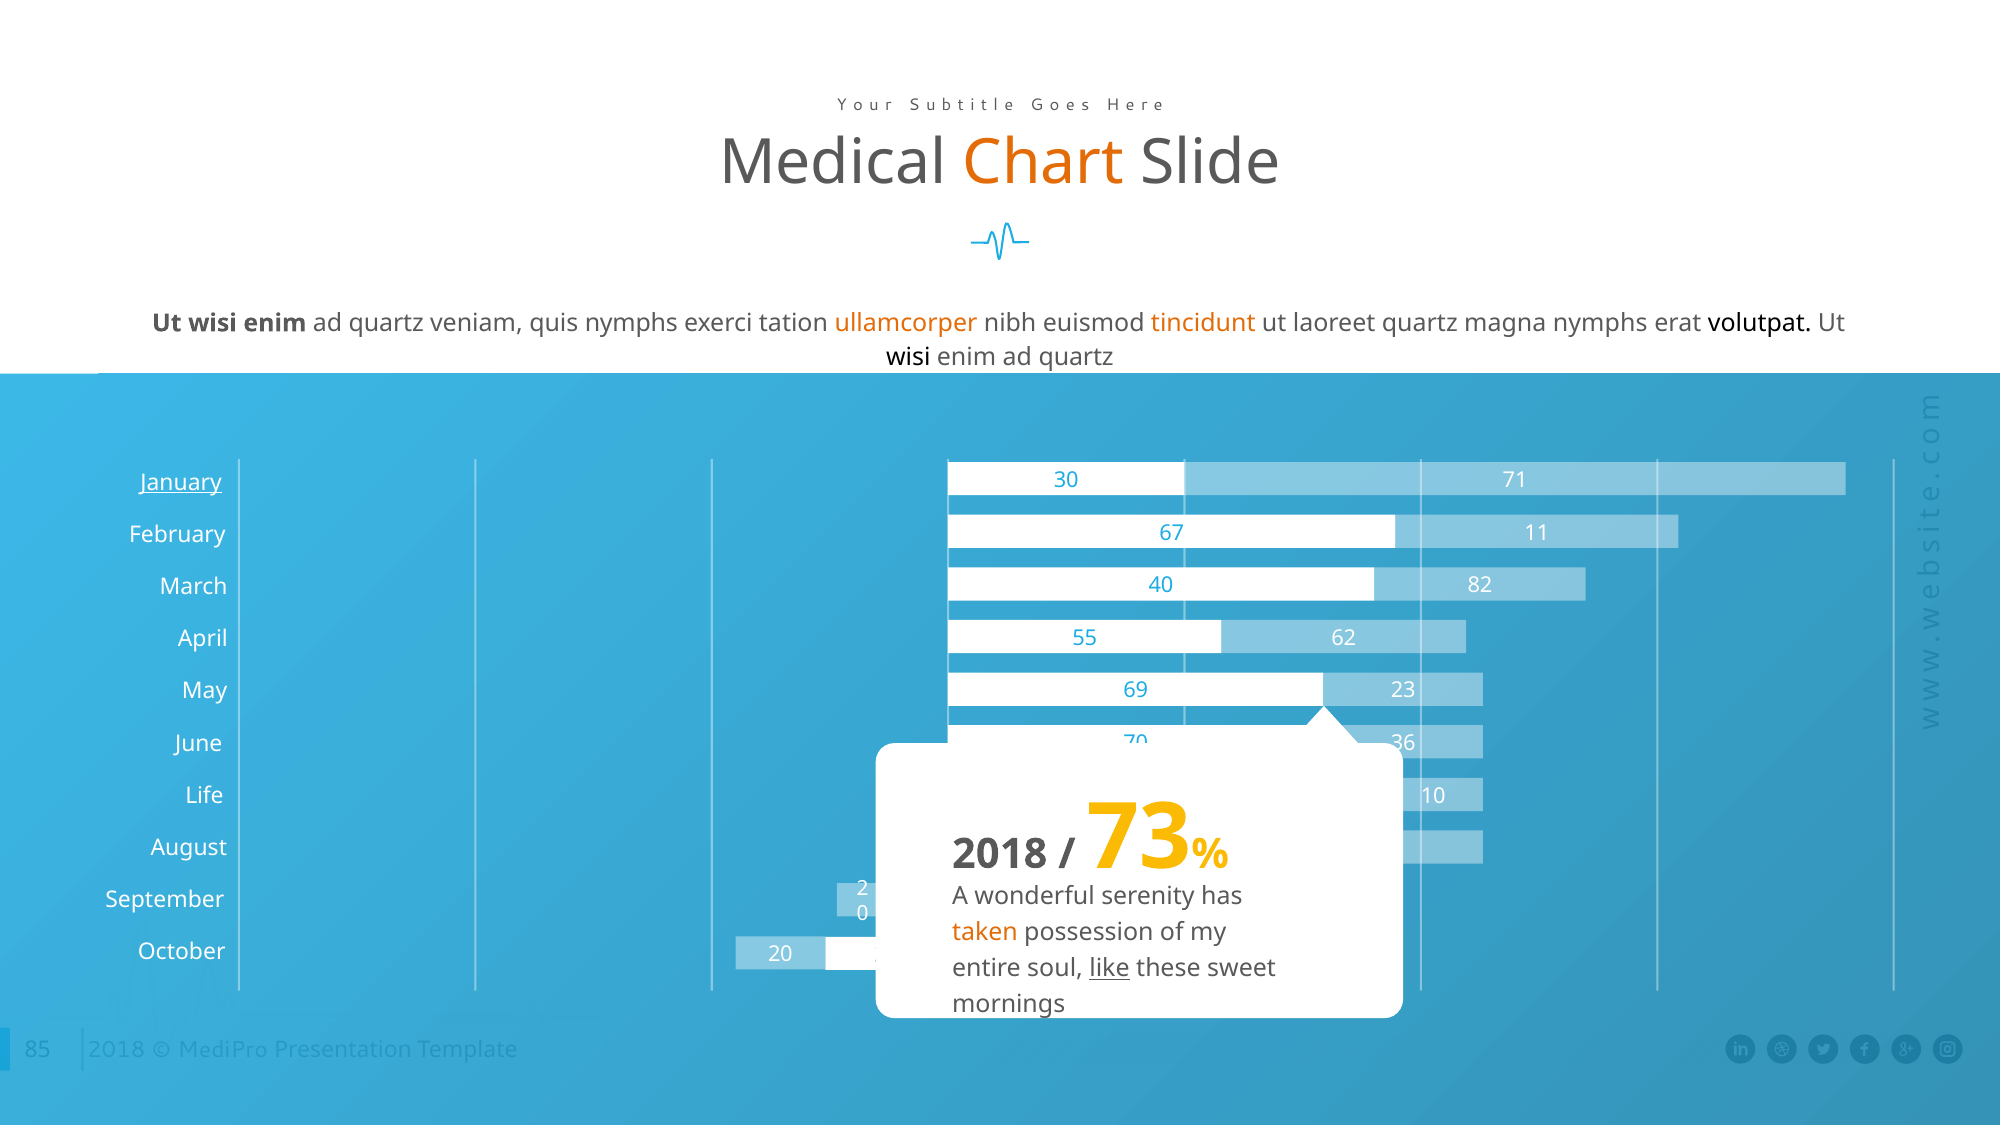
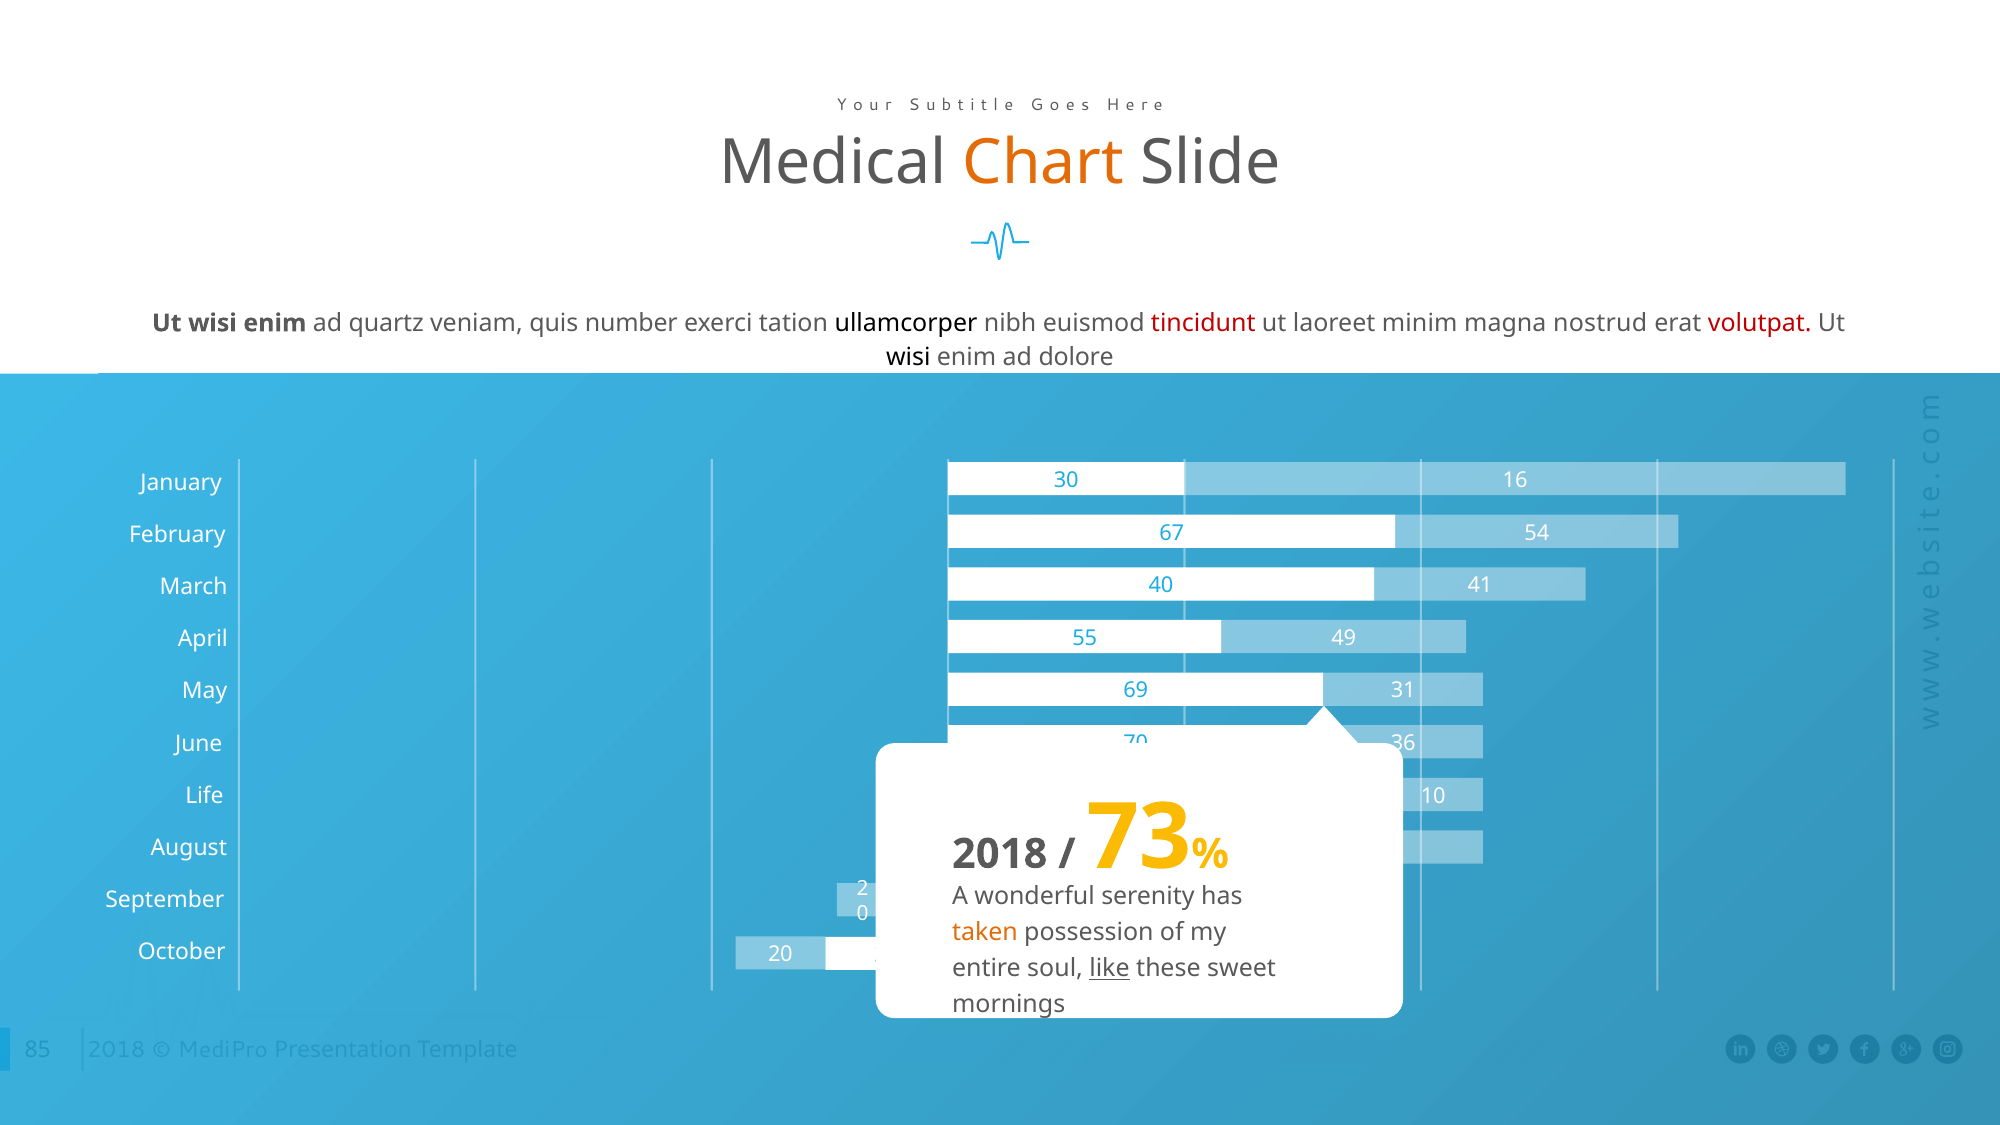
quis nymphs: nymphs -> number (631, 323)
ullamcorper colour: orange -> black (906, 323)
tincidunt colour: orange -> red (1203, 323)
laoreet quartz: quartz -> minim (1420, 323)
magna nymphs: nymphs -> nostrud (1600, 323)
volutpat colour: black -> red (1760, 323)
quartz: quartz -> dolore (1076, 357)
71: 71 -> 16 (1515, 480)
January underline: present -> none (181, 483)
11: 11 -> 54 (1537, 533)
82: 82 -> 41 (1480, 585)
62: 62 -> 49 (1344, 638)
23: 23 -> 31 (1403, 691)
